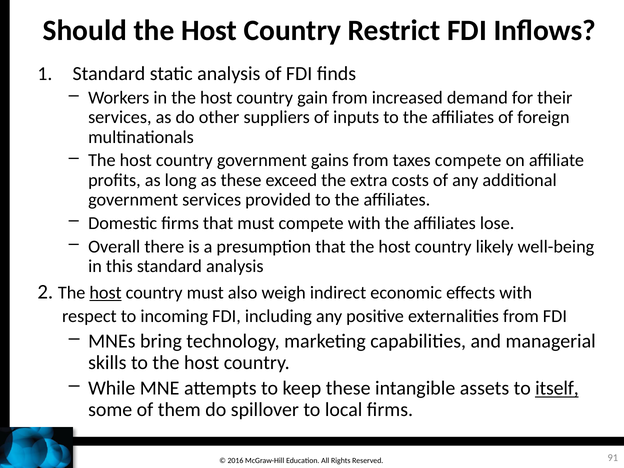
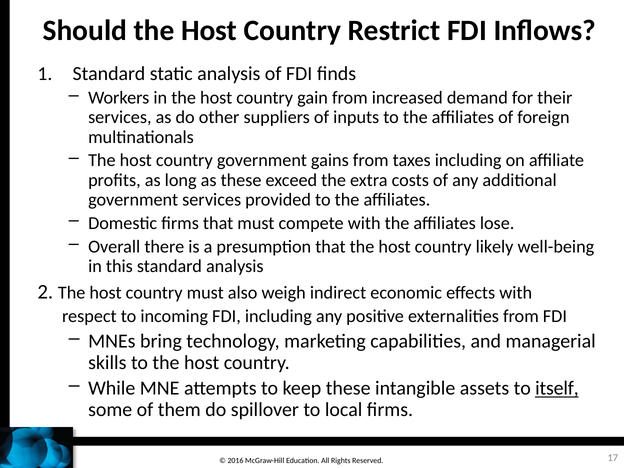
taxes compete: compete -> including (468, 160)
host underline: present -> none (106, 293)
91: 91 -> 17 (613, 458)
